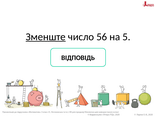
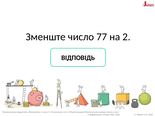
Зменште underline: present -> none (46, 37)
56: 56 -> 77 (102, 37)
5: 5 -> 2 (126, 37)
